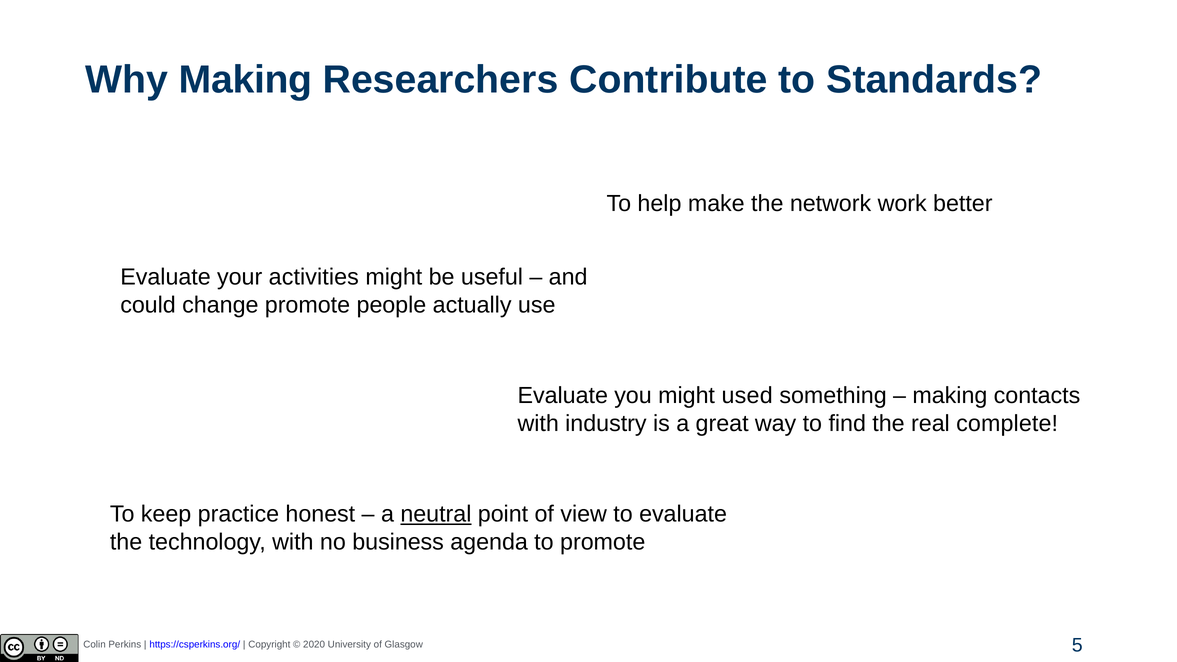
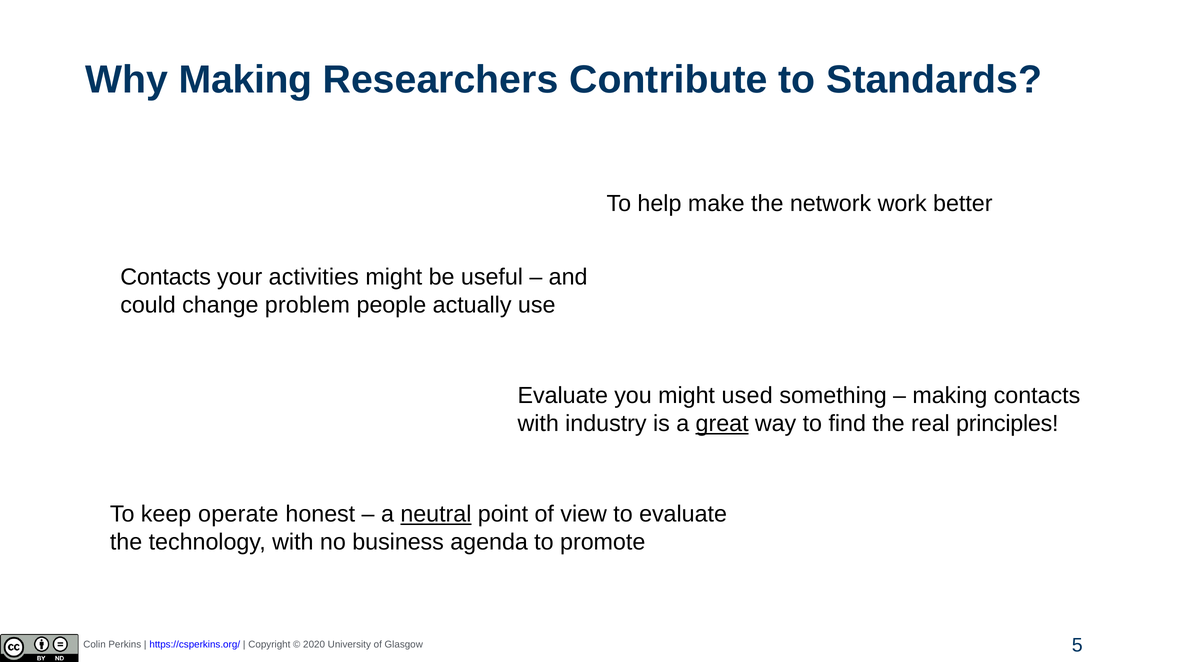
Evaluate: Evaluate -> Contacts (166, 277)
change promote: promote -> problem (307, 305)
great underline: none -> present (722, 424)
complete: complete -> principles (1007, 424)
practice: practice -> operate (238, 514)
